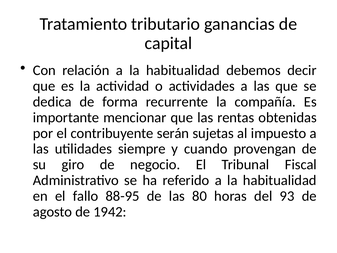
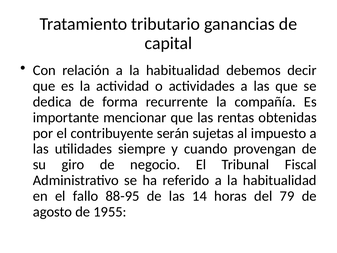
80: 80 -> 14 (200, 196)
93: 93 -> 79 (287, 196)
1942: 1942 -> 1955 (110, 212)
